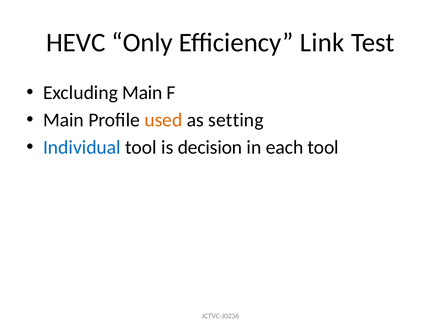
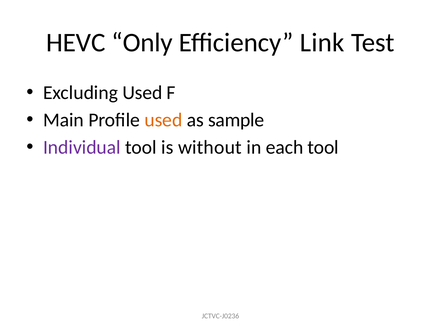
Excluding Main: Main -> Used (142, 93)
setting: setting -> sample (236, 120)
Individual colour: blue -> purple (82, 147)
decision: decision -> without (210, 147)
